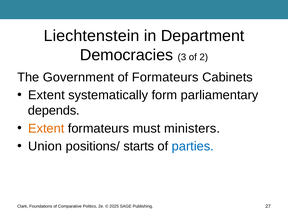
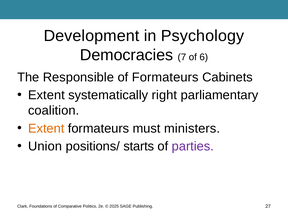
Liechtenstein: Liechtenstein -> Development (92, 36)
Department: Department -> Psychology (203, 36)
3: 3 -> 7 (182, 57)
2: 2 -> 6 (204, 57)
Government: Government -> Responsible (78, 77)
form: form -> right (164, 95)
depends: depends -> coalition (54, 111)
parties colour: blue -> purple (193, 146)
